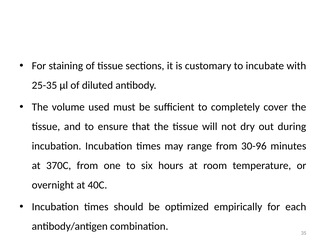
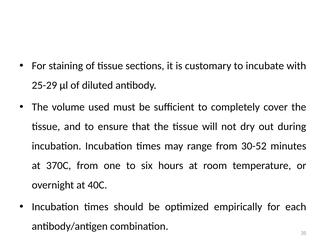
25-35: 25-35 -> 25-29 (44, 86)
30-96: 30-96 -> 30-52 (254, 146)
